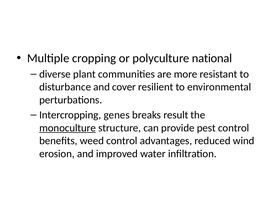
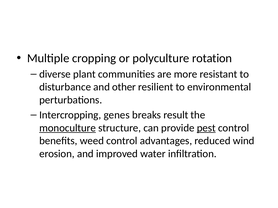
national: national -> rotation (212, 58)
cover: cover -> other (124, 87)
pest underline: none -> present (206, 128)
